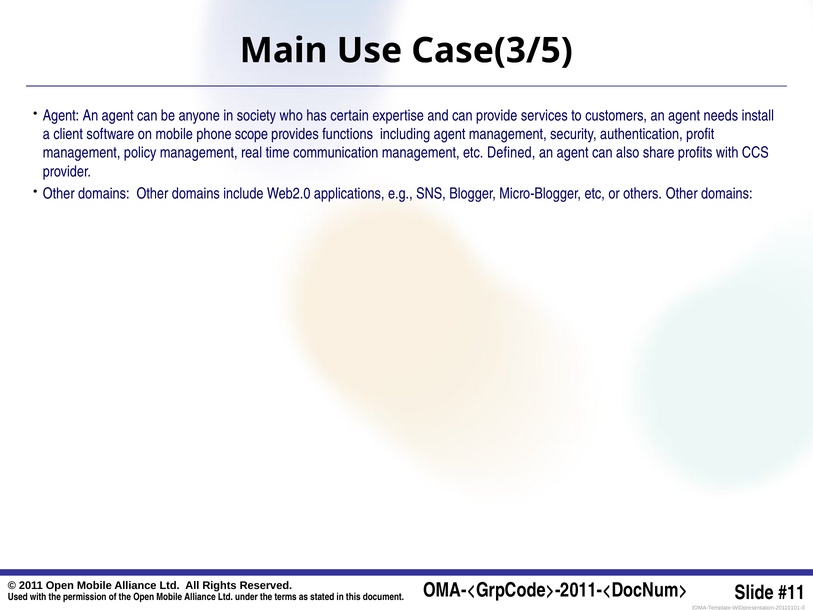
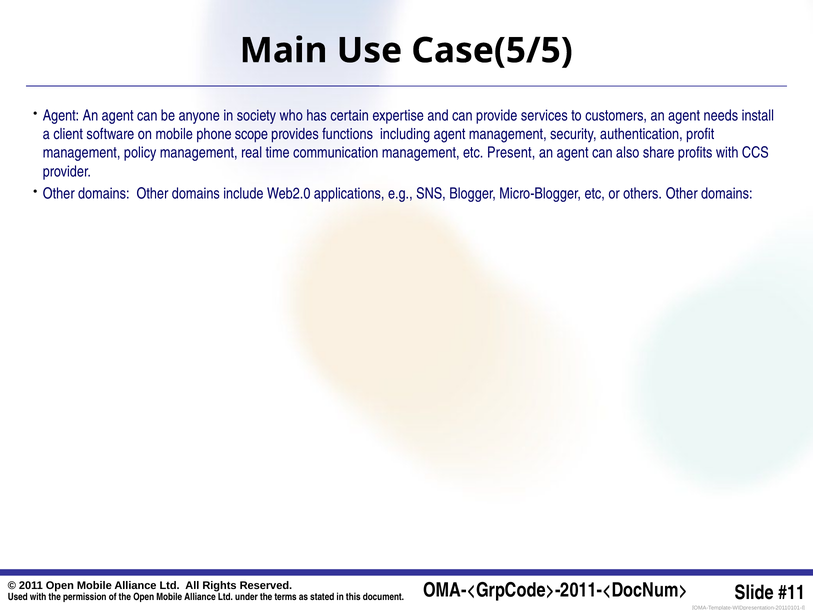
Case(3/5: Case(3/5 -> Case(5/5 (492, 51)
Defined: Defined -> Present (511, 153)
